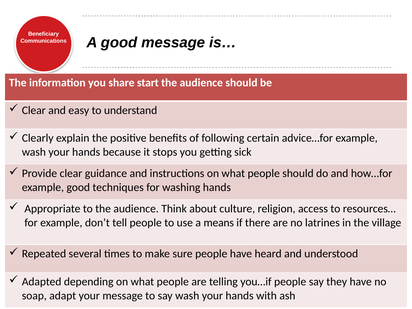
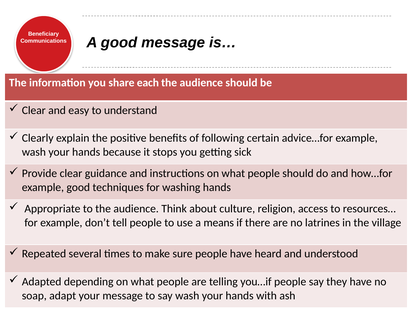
start: start -> each (148, 83)
